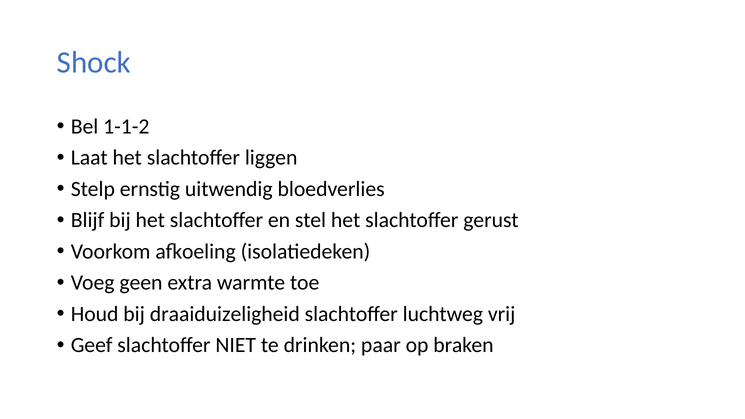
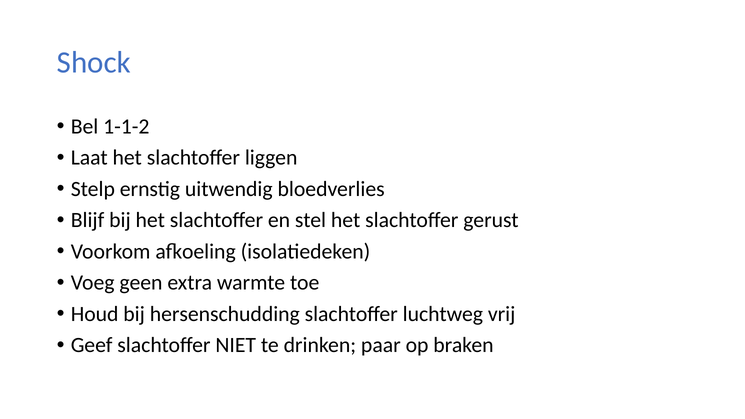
draaiduizeligheid: draaiduizeligheid -> hersenschudding (225, 314)
